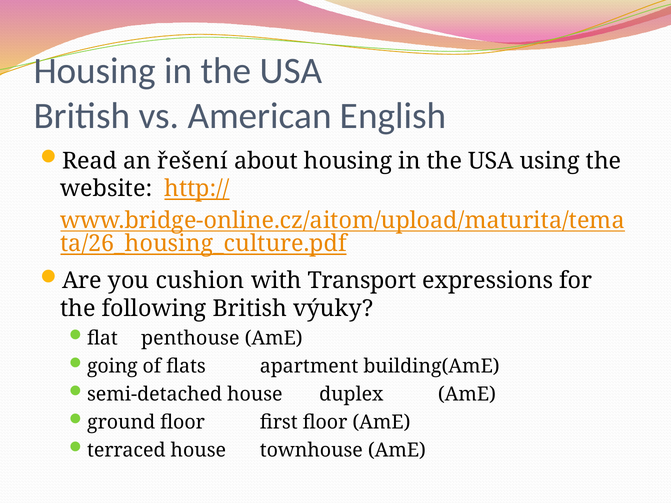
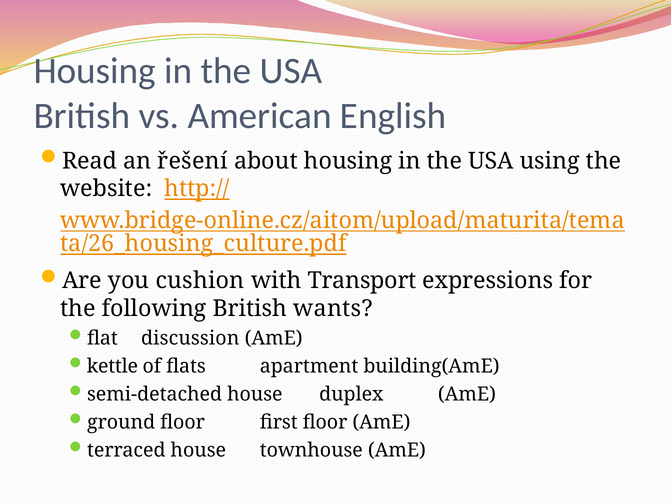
výuky: výuky -> wants (333, 309)
penthouse: penthouse -> discussion (190, 339)
going: going -> kettle (112, 367)
